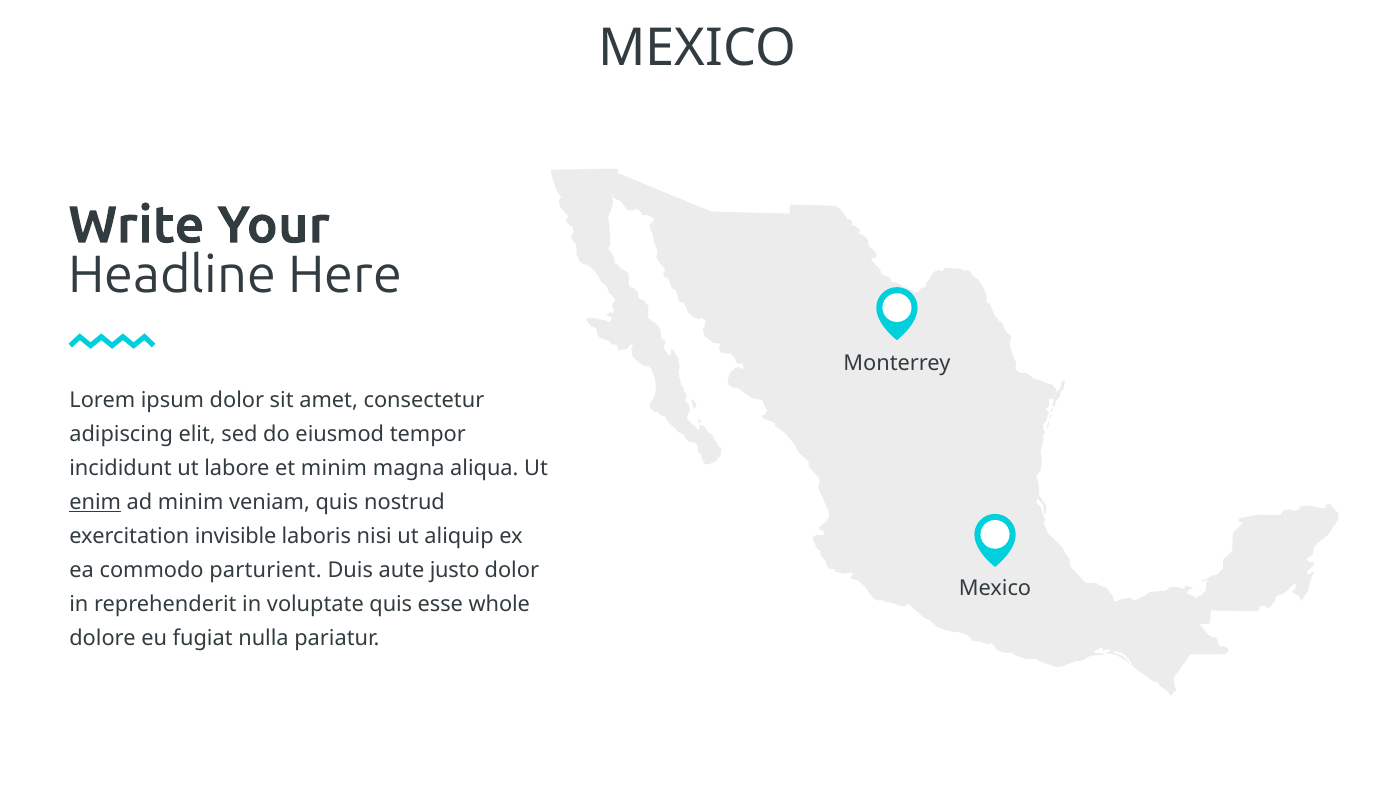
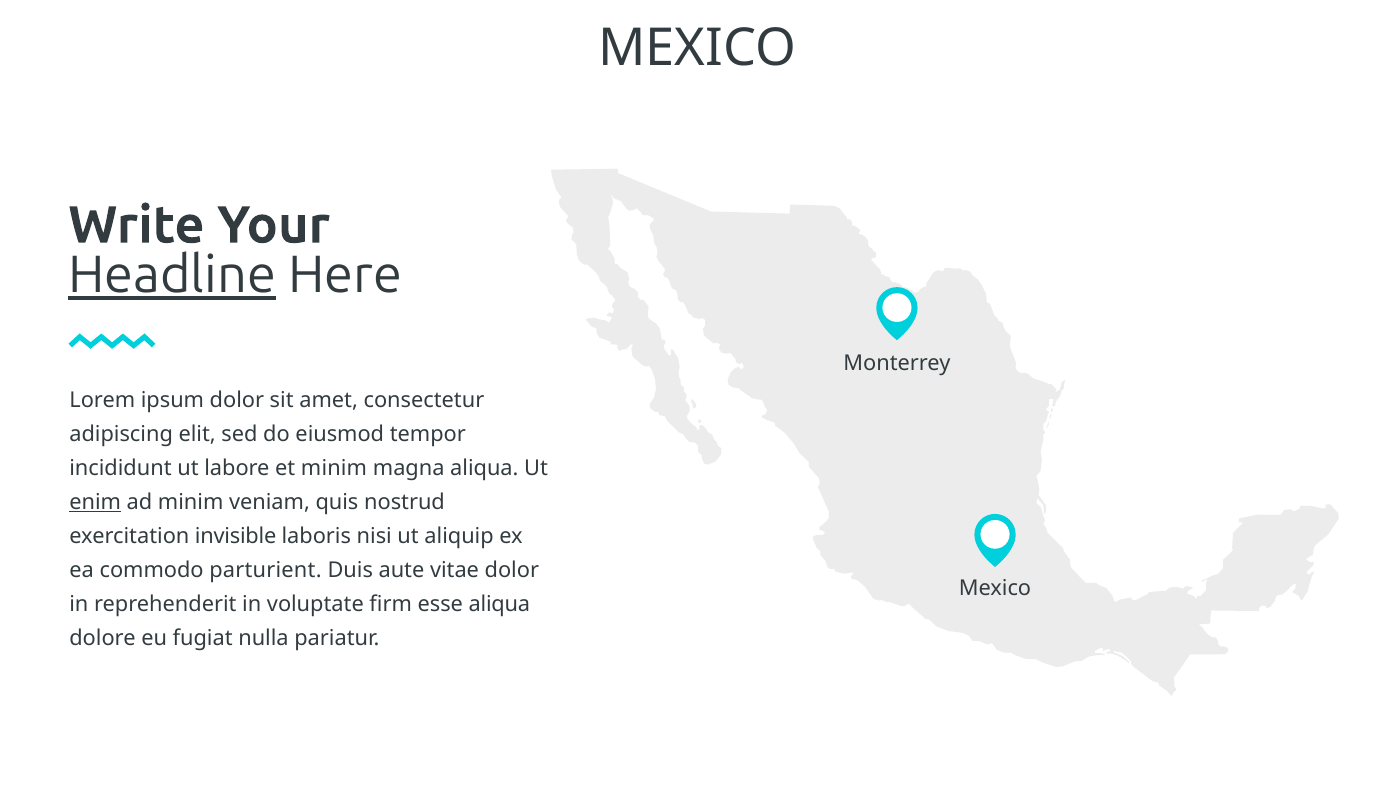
Headline underline: none -> present (172, 275)
justo: justo -> vitae (455, 570)
voluptate quis: quis -> firm (391, 604)
esse whole: whole -> aliqua (499, 604)
